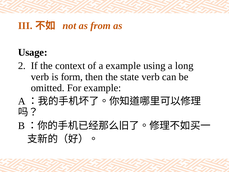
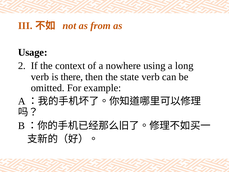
a example: example -> nowhere (123, 66)
form: form -> there (72, 77)
